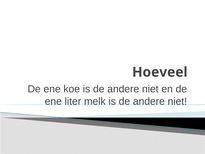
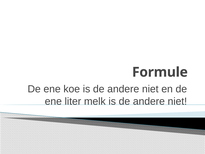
Hoeveel: Hoeveel -> Formule (160, 72)
